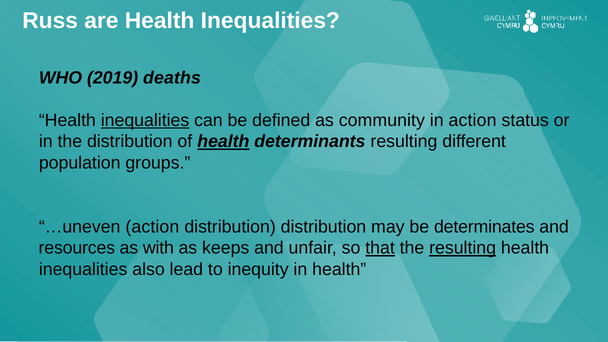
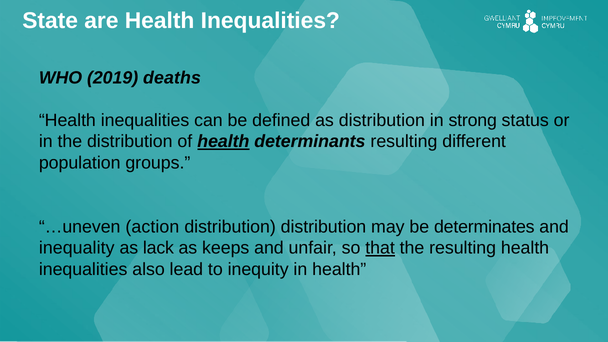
Russ: Russ -> State (50, 21)
inequalities underline: present -> none (145, 120)
as community: community -> distribution (382, 120)
in action: action -> strong (473, 120)
resources: resources -> inequality (77, 248)
with: with -> lack (158, 248)
resulting underline: present -> none (463, 248)
